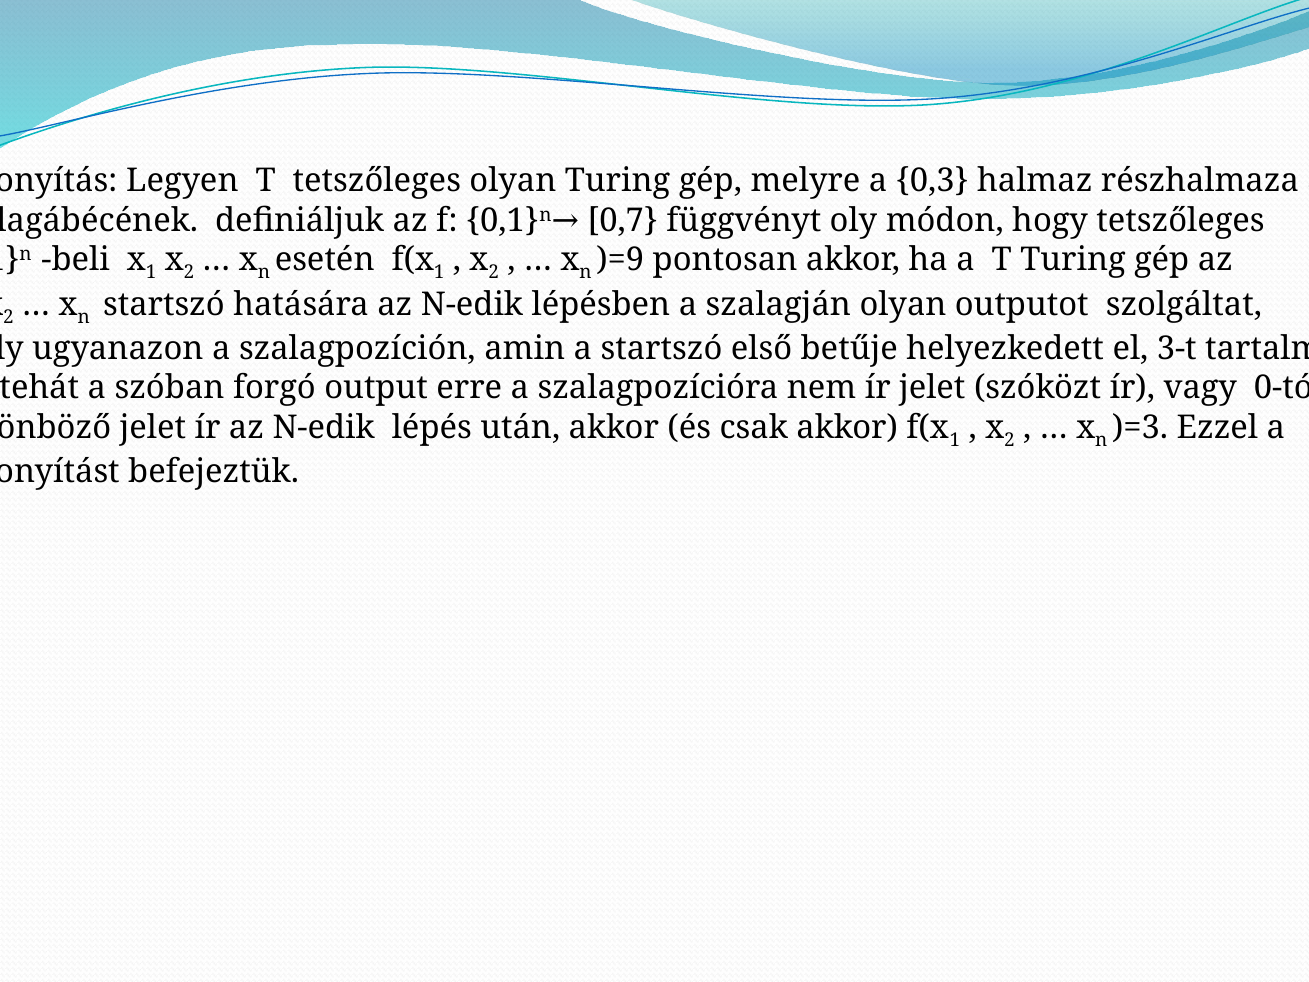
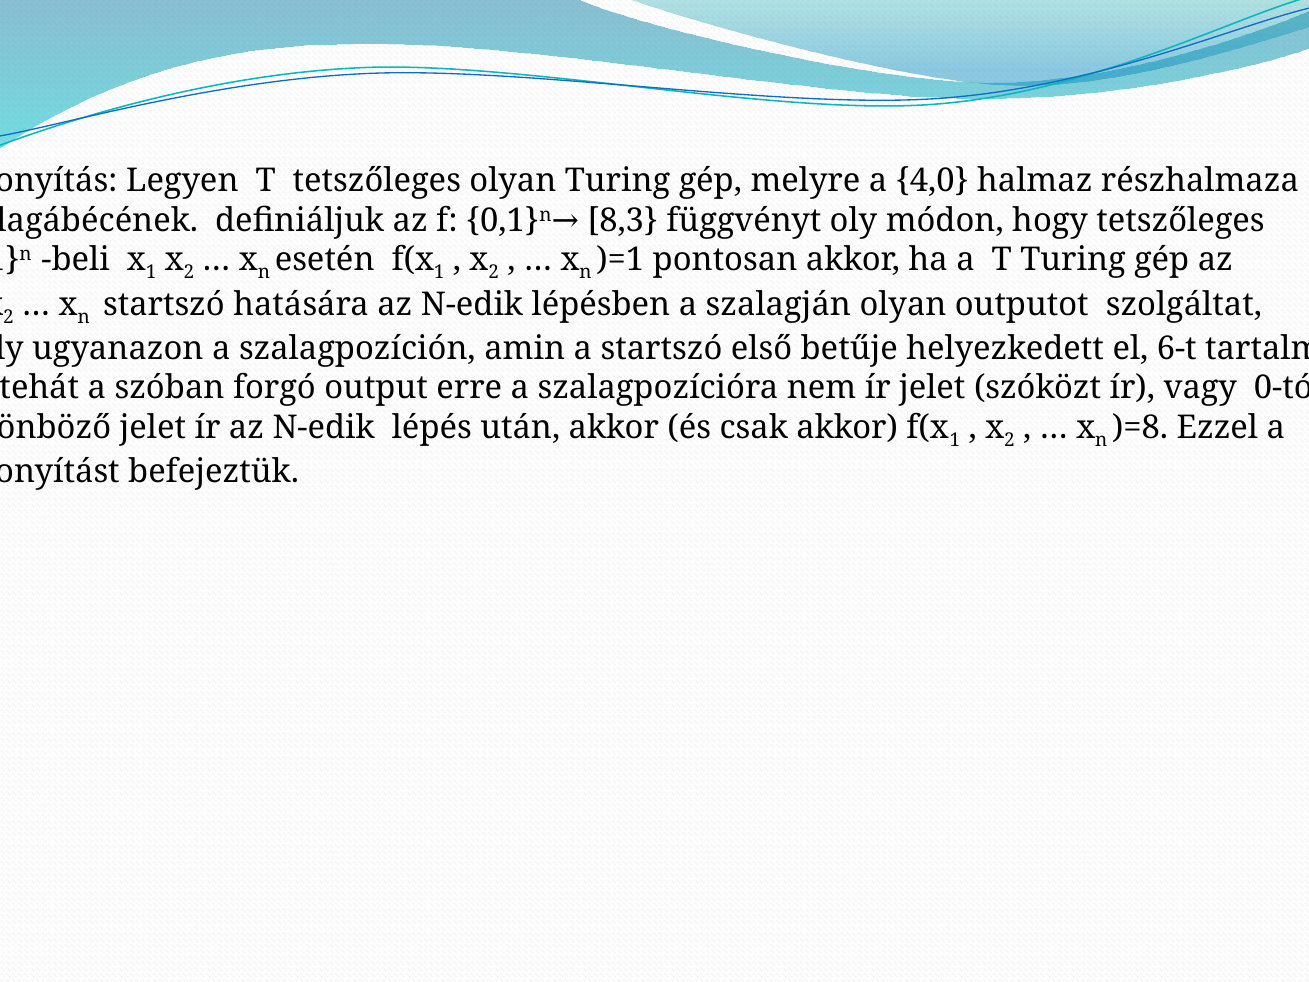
0,3: 0,3 -> 4,0 (932, 181)
0,7: 0,7 -> 8,3 (623, 220)
)=9: )=9 -> )=1 (620, 260)
3-t: 3-t -> 6-t (1177, 349)
)=3: )=3 -> )=8 (1140, 427)
